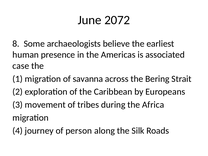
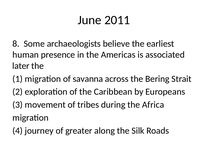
2072: 2072 -> 2011 (117, 20)
case: case -> later (21, 66)
person: person -> greater (79, 131)
